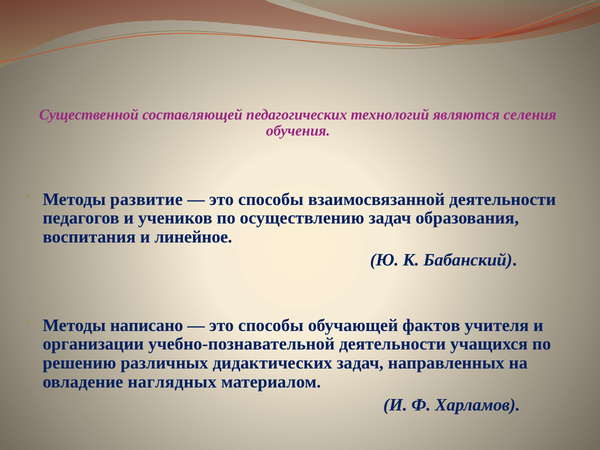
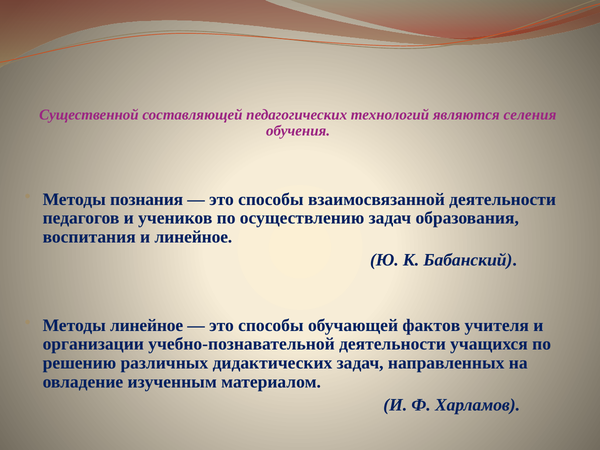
развитие: развитие -> познания (147, 199)
Методы написано: написано -> линейное (147, 325)
наглядных: наглядных -> изученным (172, 382)
